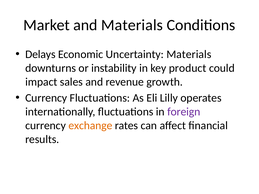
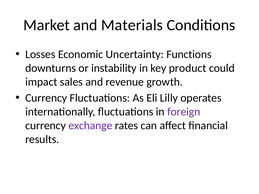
Delays: Delays -> Losses (40, 54)
Uncertainty Materials: Materials -> Functions (189, 54)
exchange colour: orange -> purple (90, 126)
